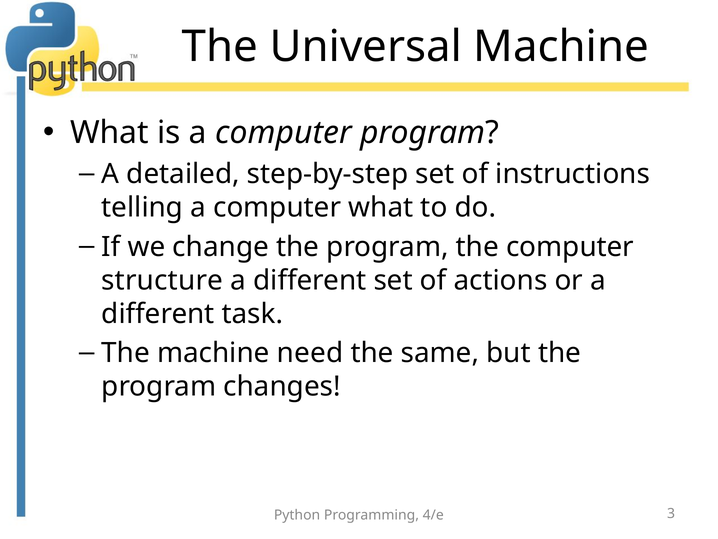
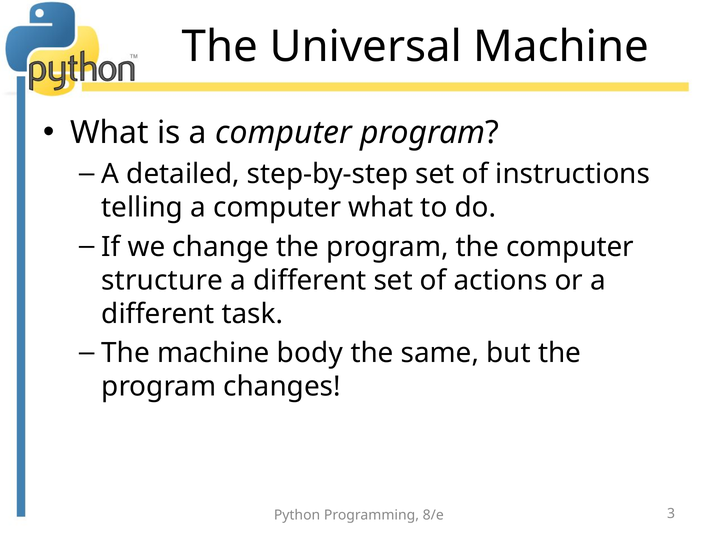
need: need -> body (310, 353)
4/e: 4/e -> 8/e (433, 514)
